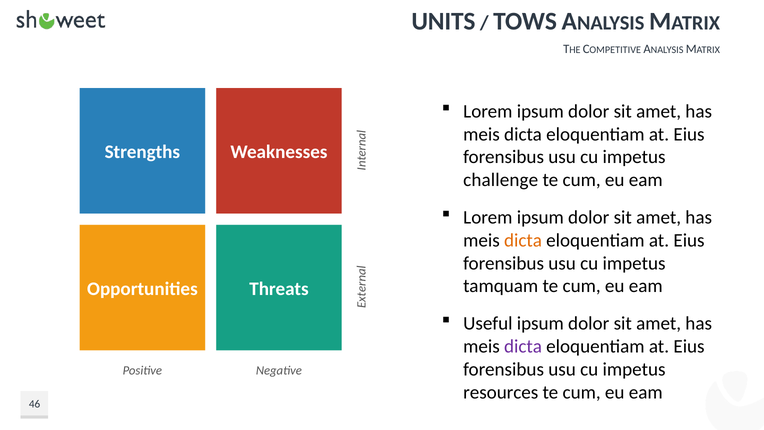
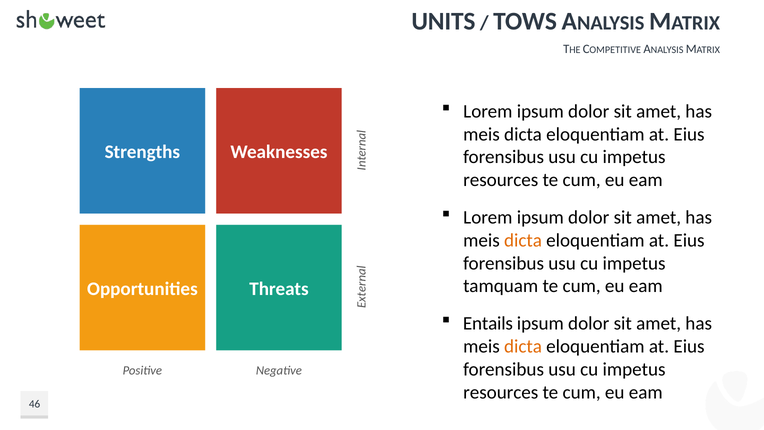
challenge: challenge -> resources (501, 180)
Useful: Useful -> Entails (488, 323)
dicta colour: purple -> orange (523, 346)
